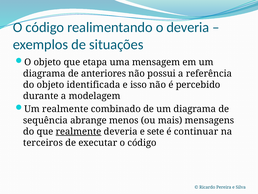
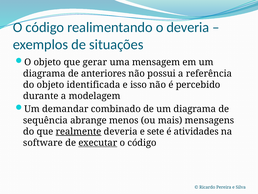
etapa: etapa -> gerar (95, 62)
Um realmente: realmente -> demandar (65, 109)
continuar: continuar -> atividades (196, 131)
terceiros: terceiros -> software (43, 142)
executar underline: none -> present (98, 142)
